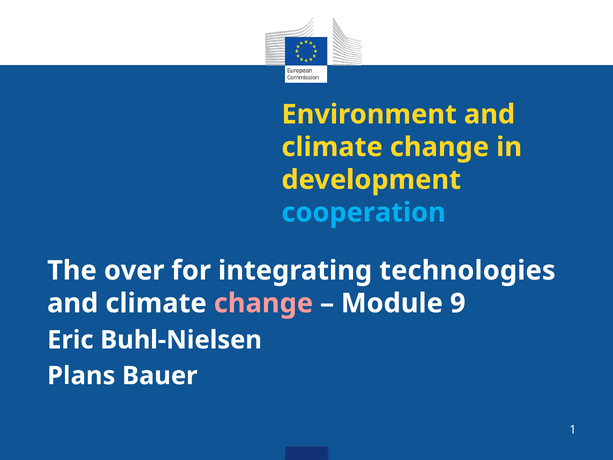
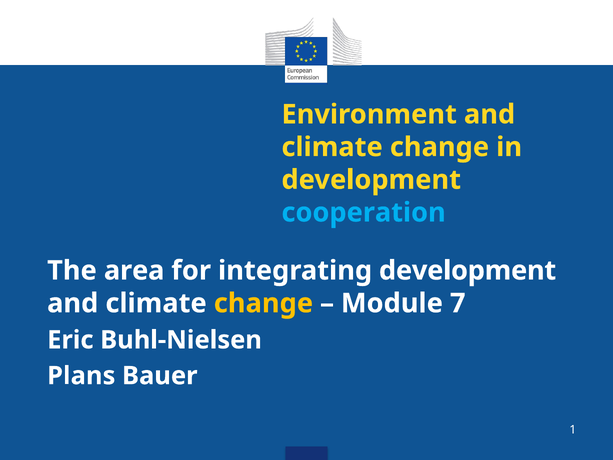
over: over -> area (134, 270)
integrating technologies: technologies -> development (468, 270)
change colour: pink -> yellow (263, 303)
9: 9 -> 7 (458, 303)
